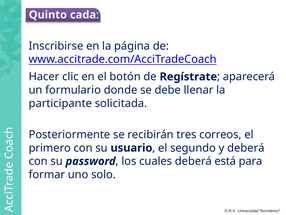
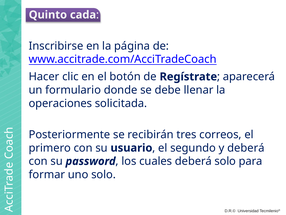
participante: participante -> operaciones (60, 103)
deberá está: está -> solo (225, 161)
